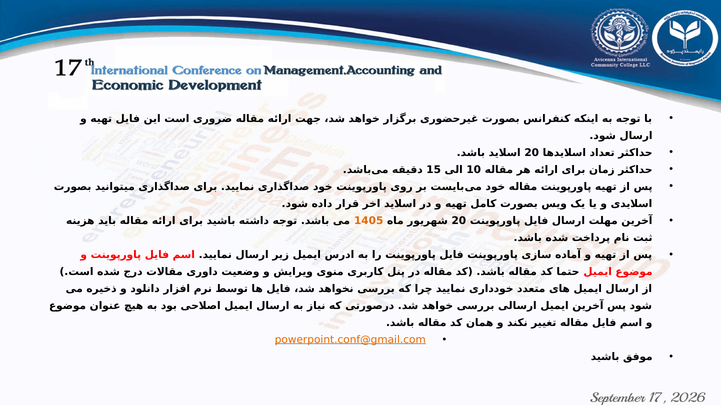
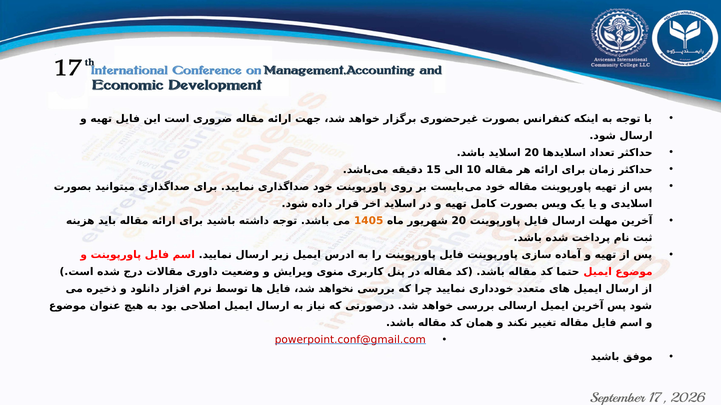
powerpoint.conf@gmail.com colour: orange -> red (350, 340)
